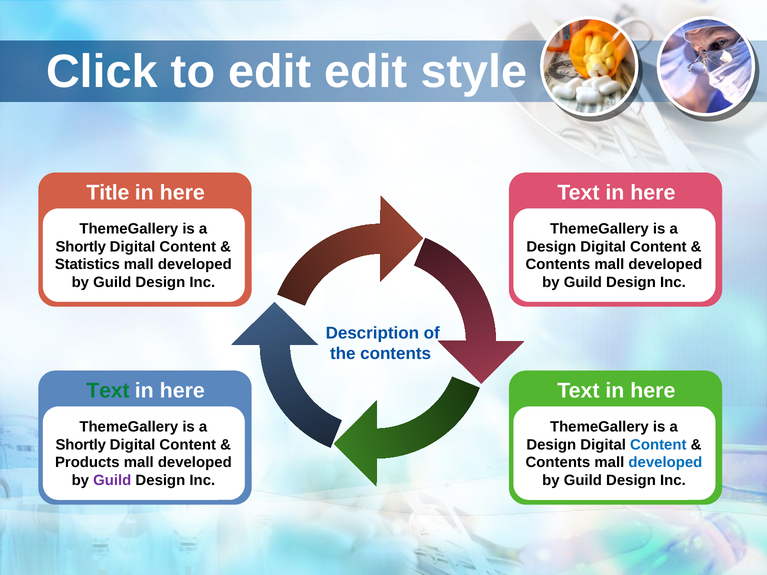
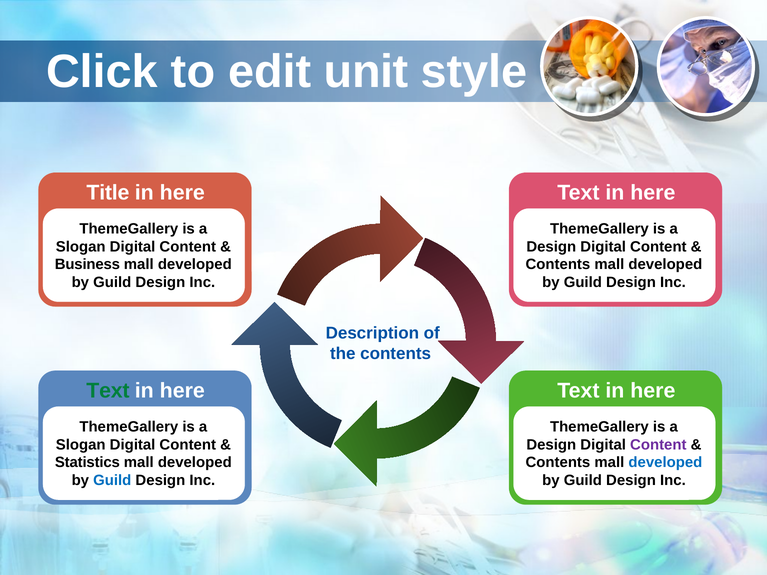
edit edit: edit -> unit (366, 72)
Shortly: Shortly -> Slogan (81, 247)
Statistics: Statistics -> Business (87, 265)
Shortly: Shortly -> Slogan (81, 445)
Content colour: blue -> purple (658, 445)
Products: Products -> Statistics (87, 463)
Guild colour: purple -> blue (112, 481)
